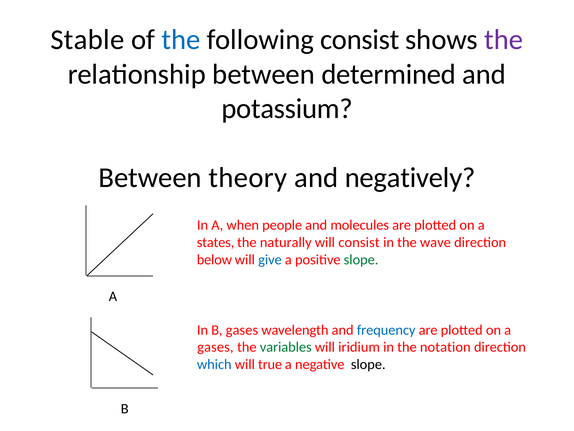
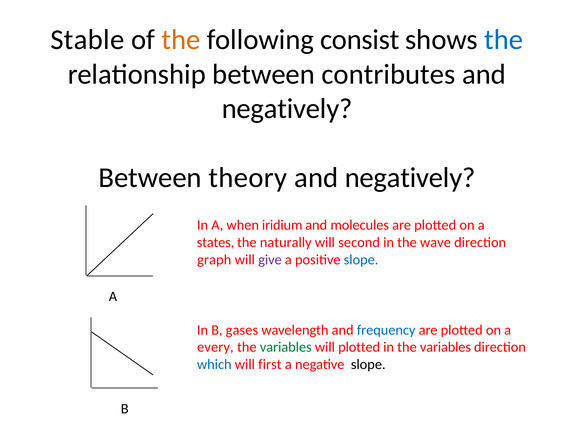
the colour: blue -> orange (181, 40)
the colour: purple -> blue (504, 40)
determined: determined -> contributes (388, 74)
potassium: potassium -> negatively (287, 109)
people: people -> iridium (282, 225)
will consist: consist -> second (359, 242)
below: below -> graph (214, 259)
give colour: blue -> purple (270, 259)
slope colour: green -> blue (361, 259)
gases: gases -> every (215, 347)
will iridium: iridium -> plotted (359, 347)
in the notation: notation -> variables (445, 347)
true: true -> first (270, 364)
